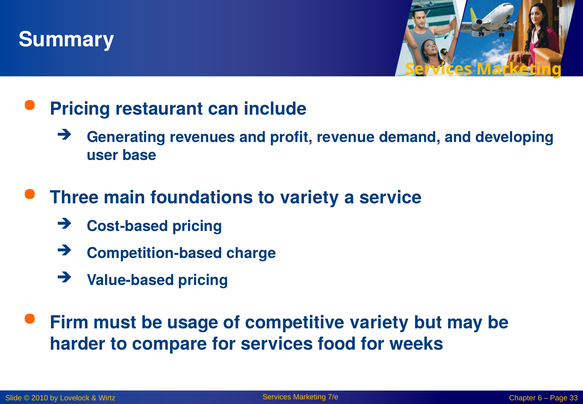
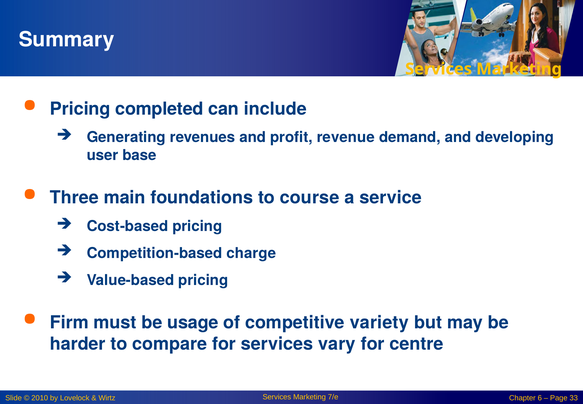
restaurant: restaurant -> completed (159, 109)
to variety: variety -> course (310, 198)
food: food -> vary (337, 344)
weeks: weeks -> centre (416, 344)
